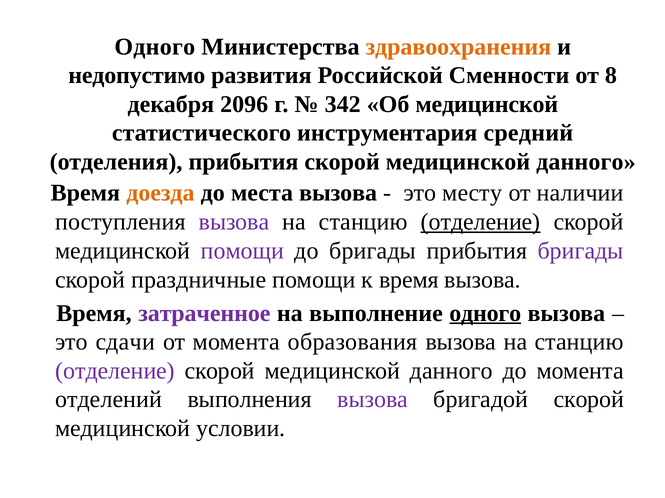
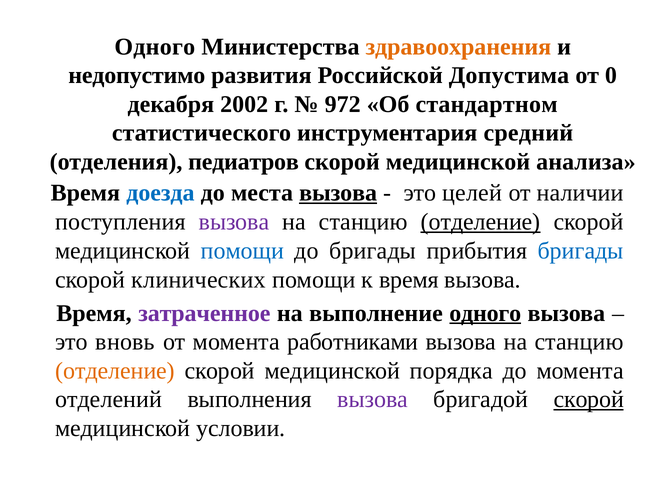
Сменности: Сменности -> Допустима (509, 76)
8: 8 -> 0 (611, 76)
2096: 2096 -> 2002 (244, 104)
342: 342 -> 972 (343, 104)
Об медицинской: медицинской -> стандартном (487, 104)
отделения прибытия: прибытия -> педиатров (244, 162)
данного: данного -> анализа (586, 162)
доезда colour: orange -> blue (160, 193)
вызова underline: none -> present (338, 193)
месту: месту -> целей (472, 193)
помощи colour: purple -> blue (242, 251)
бригады colour: purple -> blue (581, 251)
праздничные: праздничные -> клинических (199, 280)
сдачи: сдачи -> вновь (125, 342)
образования: образования -> работниками (353, 342)
отделение colour: purple -> orange (115, 371)
данного: данного -> порядка (451, 371)
скорой underline: none -> present (589, 400)
